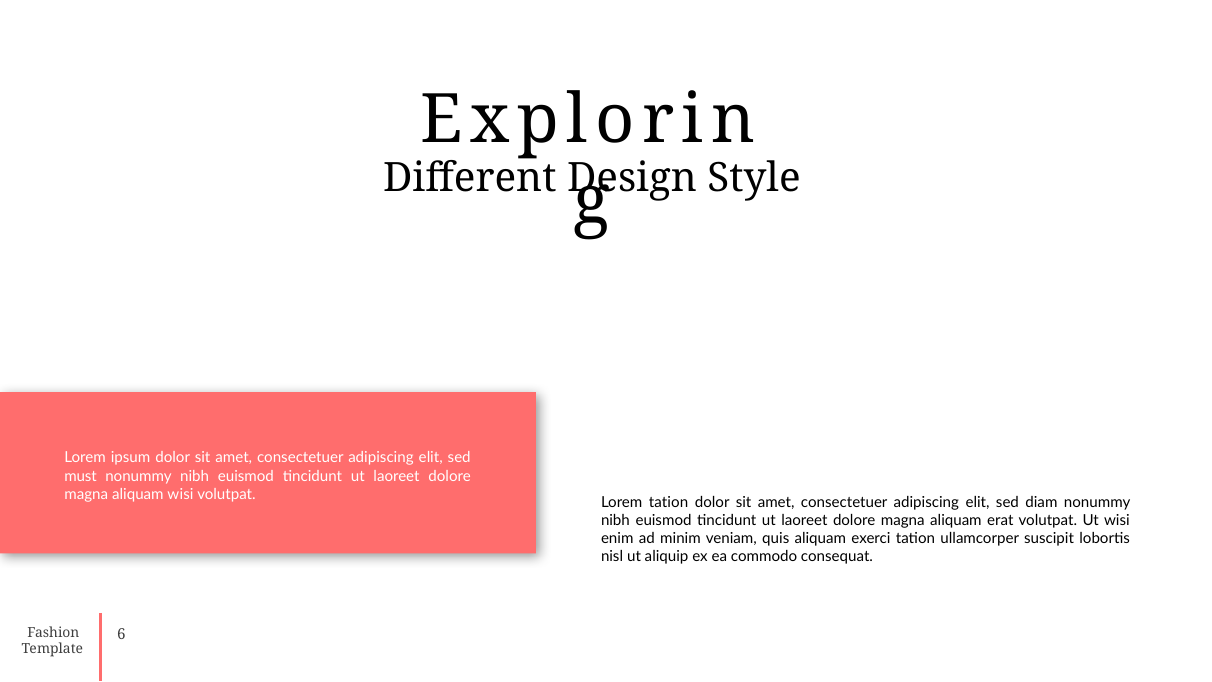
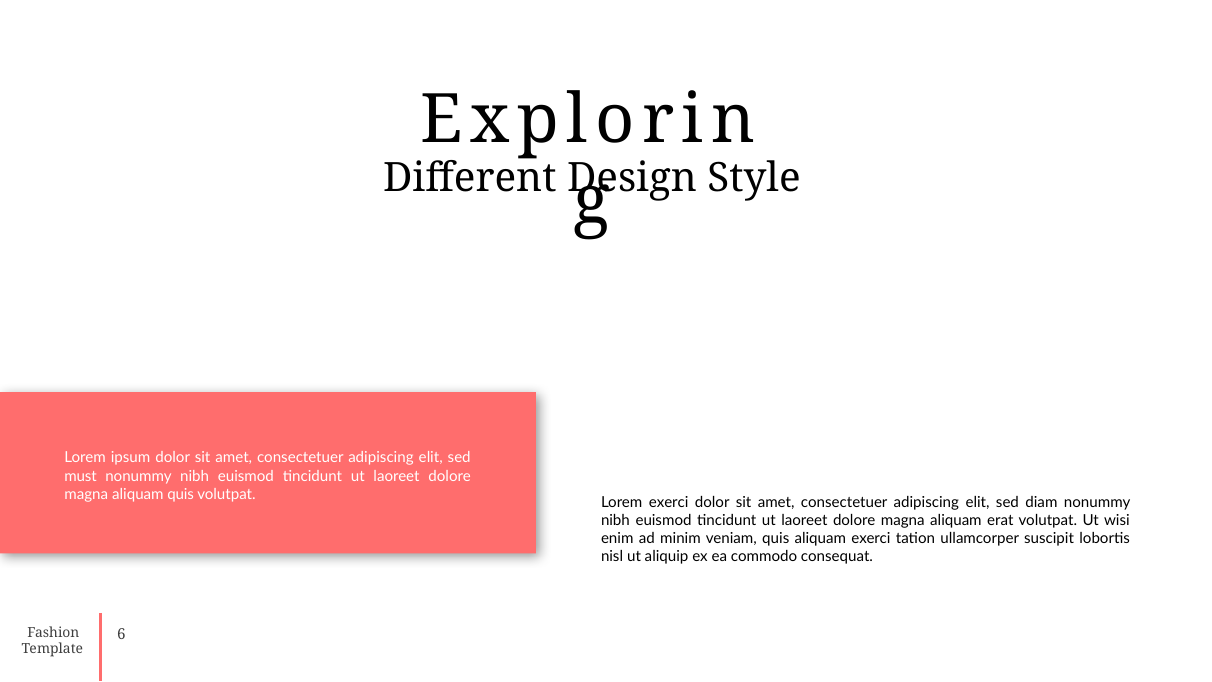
aliquam wisi: wisi -> quis (181, 494)
Lorem tation: tation -> exerci (669, 502)
